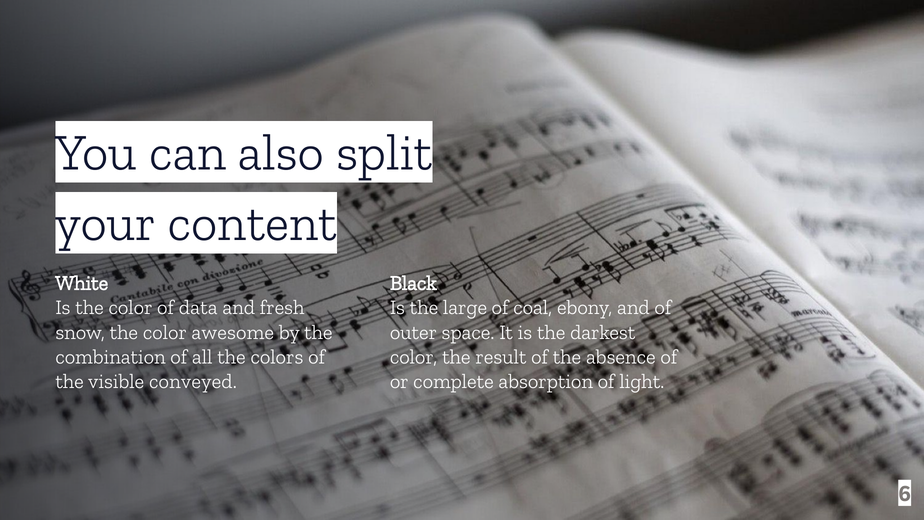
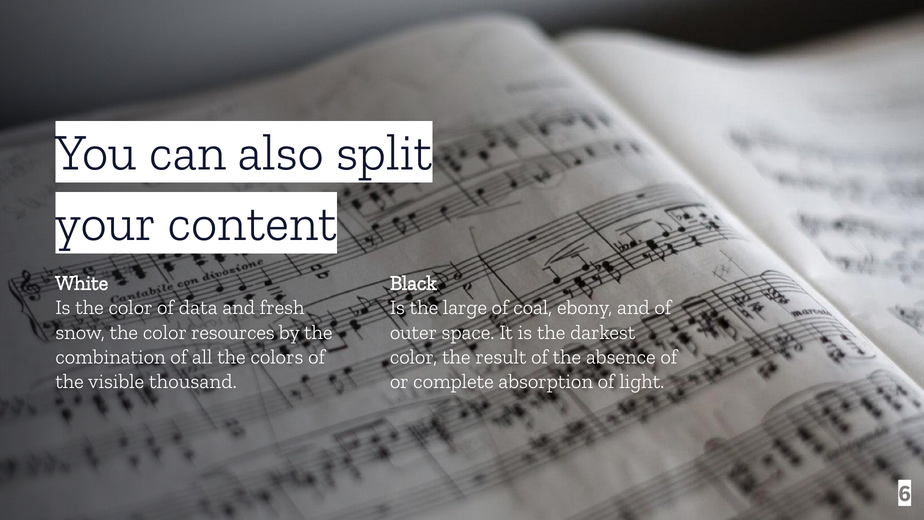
awesome: awesome -> resources (233, 332)
conveyed: conveyed -> thousand (193, 381)
